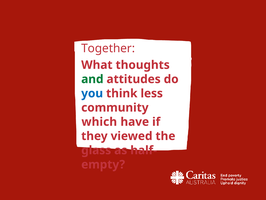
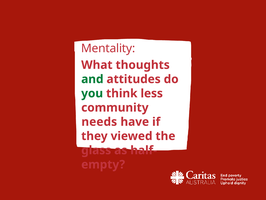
Together: Together -> Mentality (108, 48)
you colour: blue -> green (92, 93)
which: which -> needs (99, 122)
